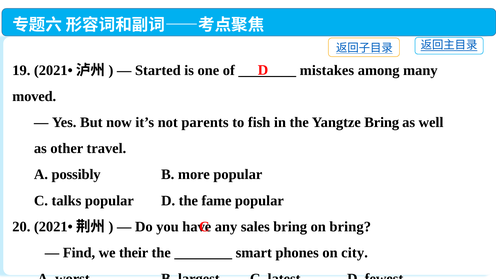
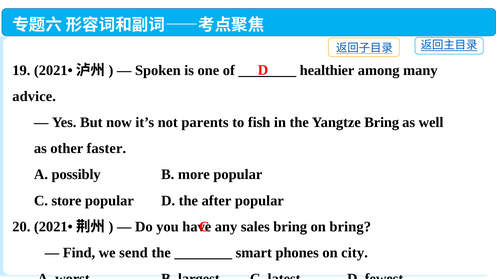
Started: Started -> Spoken (158, 70)
mistakes: mistakes -> healthier (327, 70)
moved: moved -> advice (34, 96)
travel: travel -> faster (106, 148)
talks: talks -> store (67, 201)
fame: fame -> after (216, 201)
their: their -> send (133, 253)
